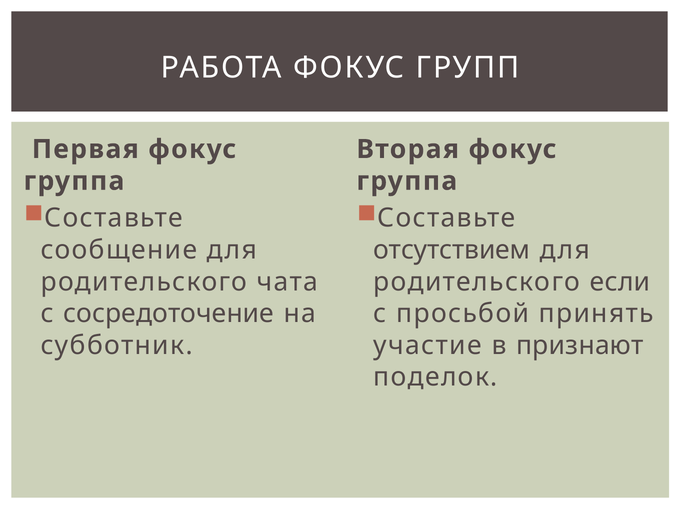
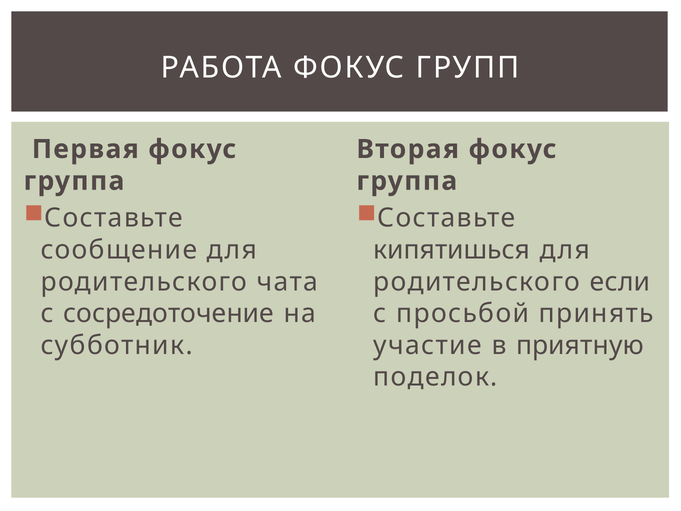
отсутствием: отсутствием -> кипятишься (452, 250)
признают: признают -> приятную (580, 345)
